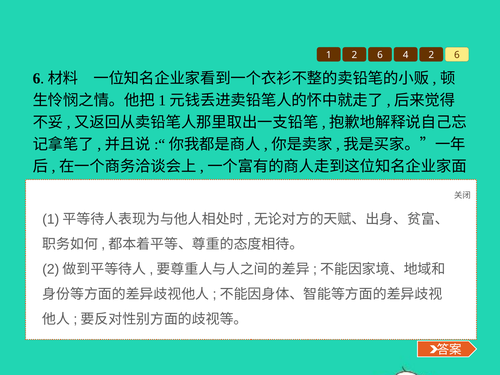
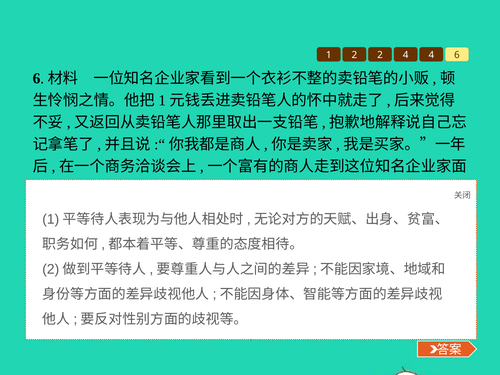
1 2 6: 6 -> 2 (380, 55)
4 2: 2 -> 4 (431, 55)
